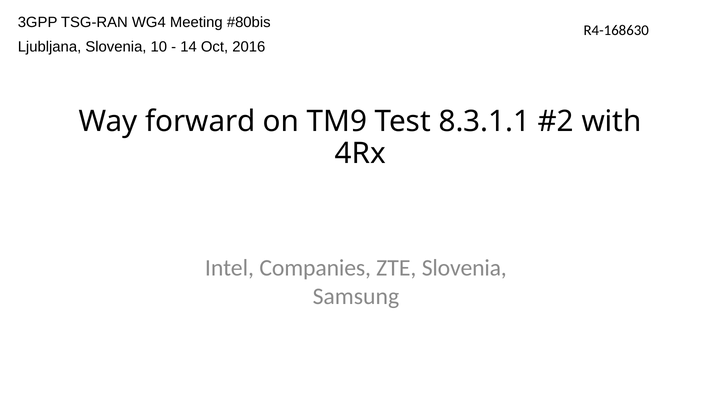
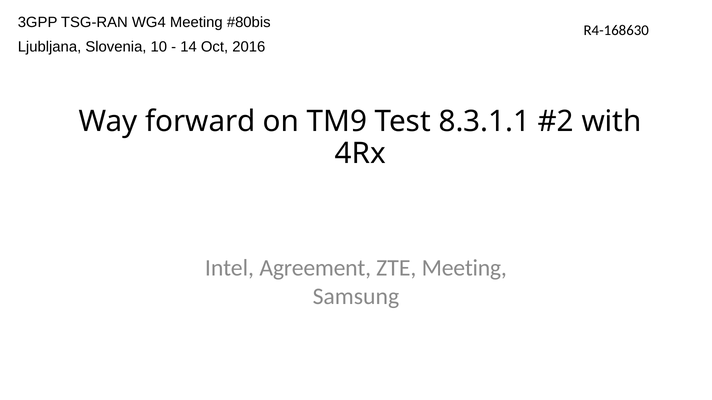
Companies: Companies -> Agreement (315, 268)
ZTE Slovenia: Slovenia -> Meeting (464, 268)
